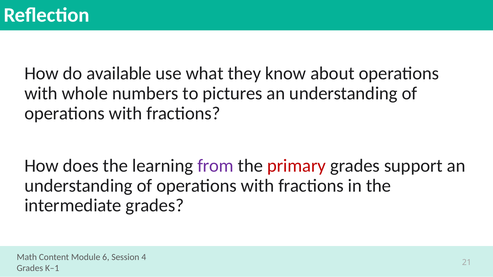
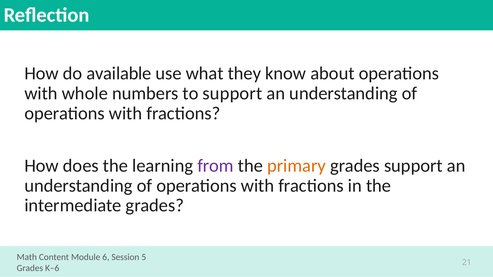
to pictures: pictures -> support (232, 94)
primary colour: red -> orange (297, 166)
4: 4 -> 5 (144, 257)
K–1: K–1 -> K–6 (52, 268)
